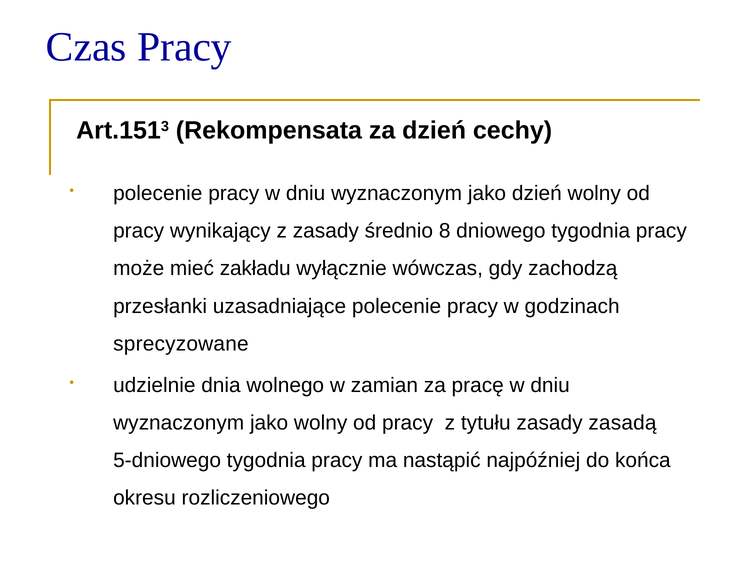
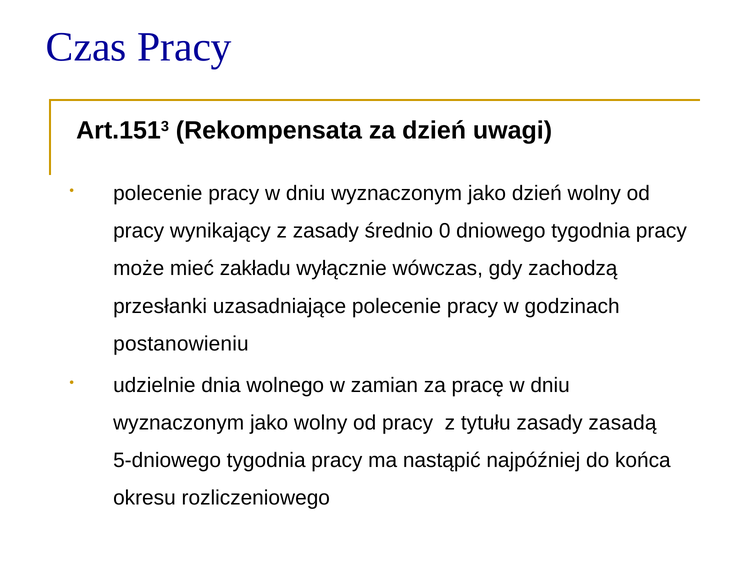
cechy: cechy -> uwagi (513, 130)
8: 8 -> 0 (445, 231)
sprecyzowane: sprecyzowane -> postanowieniu (181, 343)
